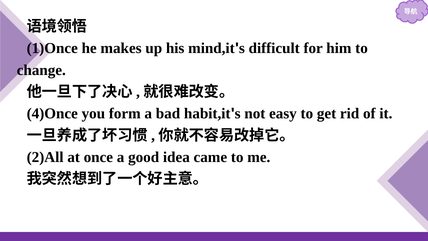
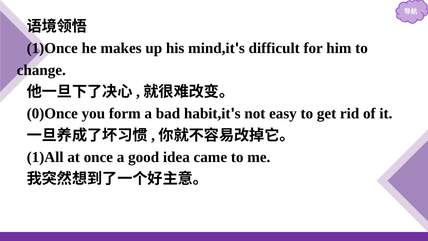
4)Once: 4)Once -> 0)Once (52, 113)
2)All: 2)All -> 1)All (45, 157)
